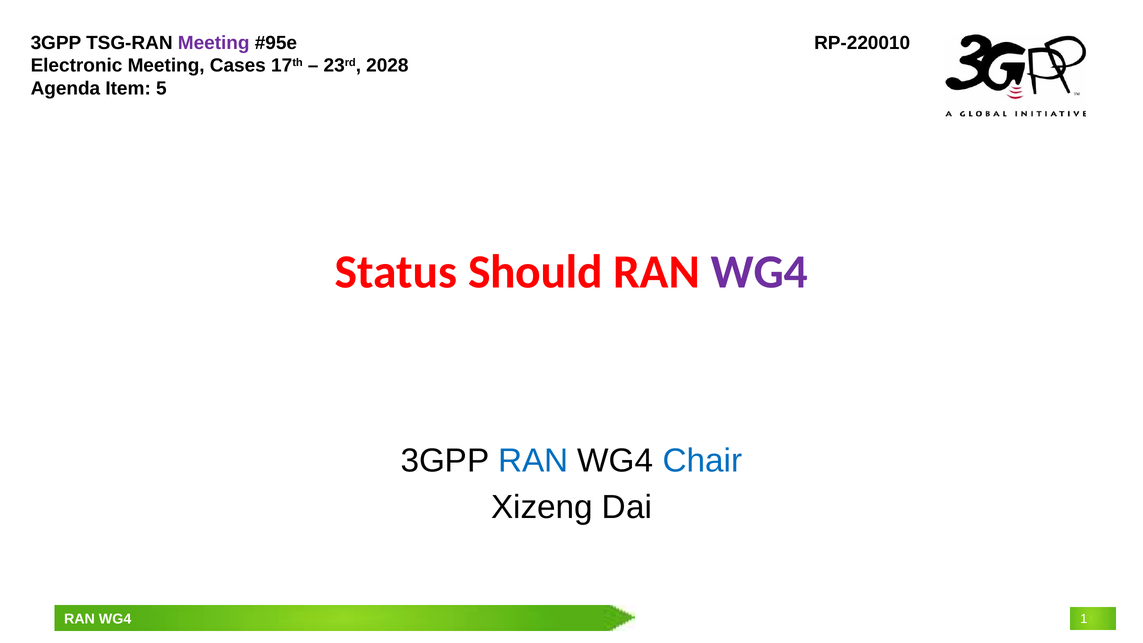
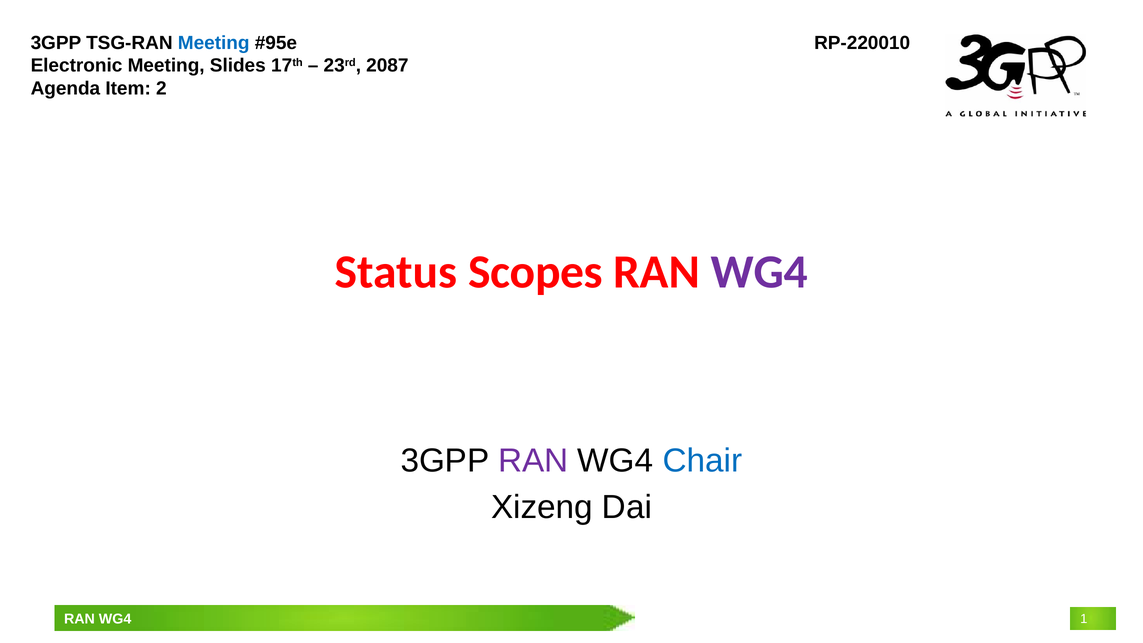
Meeting colour: purple -> blue (214, 43)
Cases: Cases -> Slides (238, 66)
2028: 2028 -> 2087 (387, 66)
5: 5 -> 2 (161, 88)
Should: Should -> Scopes (535, 272)
RAN colour: blue -> purple (533, 461)
